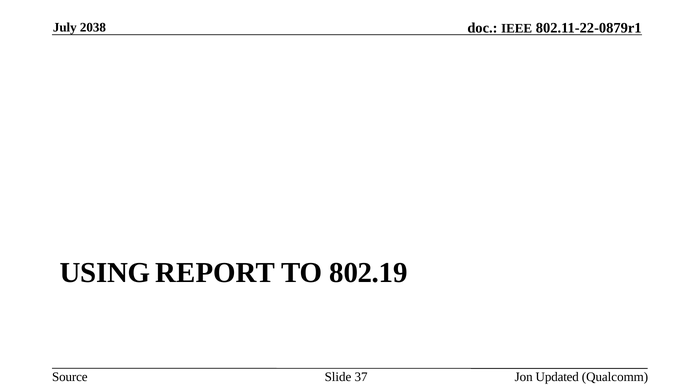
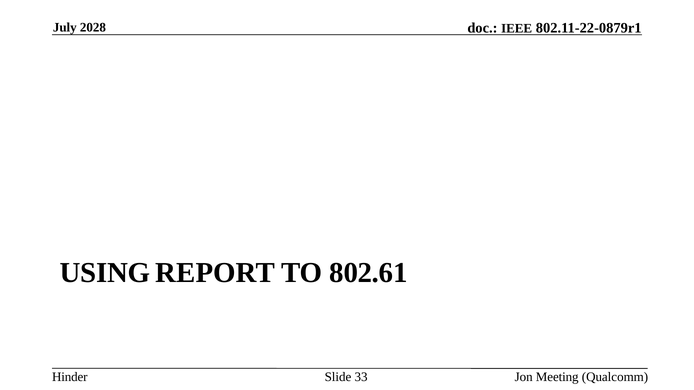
2038: 2038 -> 2028 (93, 28)
802.19: 802.19 -> 802.61 (368, 273)
Source: Source -> Hinder (70, 377)
37: 37 -> 33 (361, 377)
Updated: Updated -> Meeting (557, 377)
